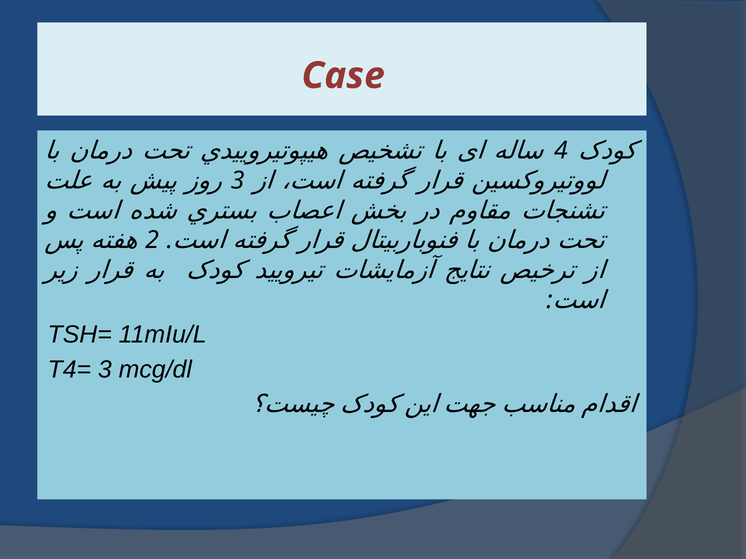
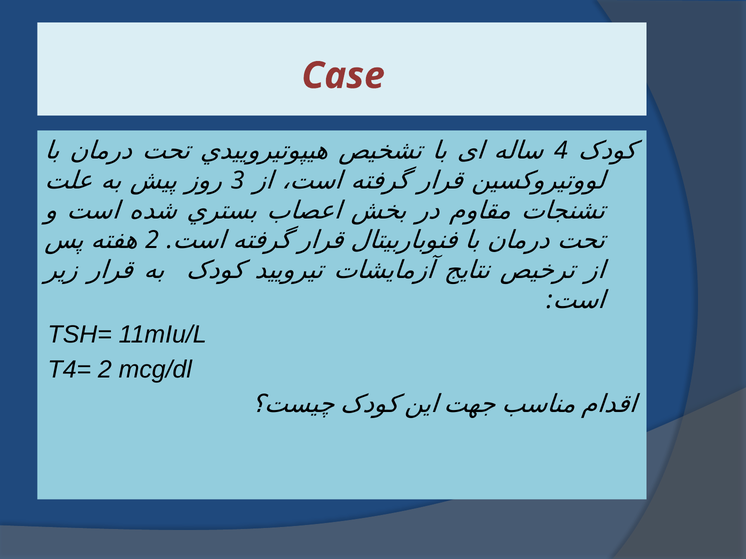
T4= 3: 3 -> 2 (105, 370)
